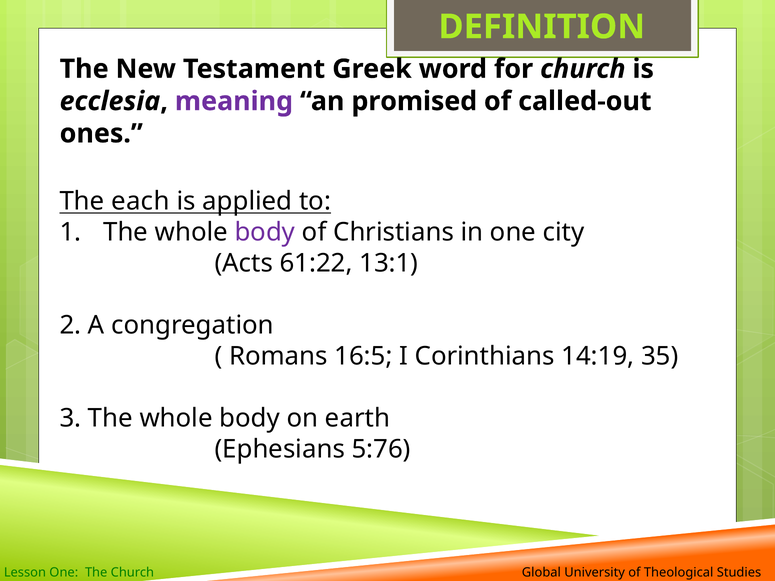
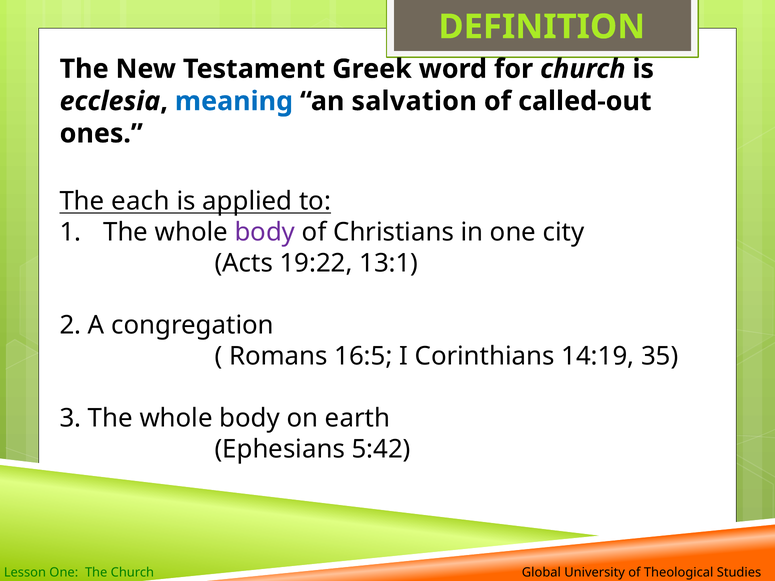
meaning colour: purple -> blue (234, 101)
promised: promised -> salvation (414, 101)
61:22: 61:22 -> 19:22 (316, 263)
5:76: 5:76 -> 5:42 (381, 449)
